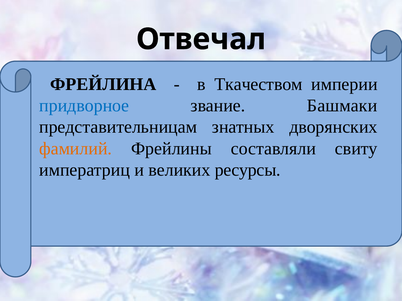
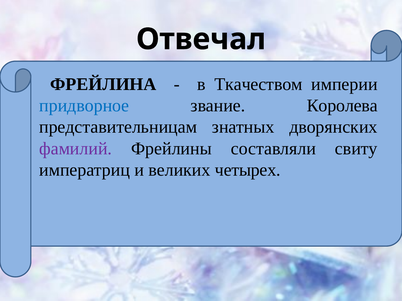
Башмаки: Башмаки -> Королева (342, 106)
фамилий colour: orange -> purple (76, 149)
ресурсы: ресурсы -> четырех (248, 170)
